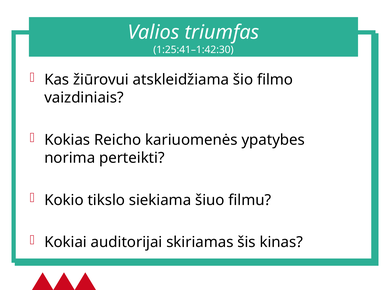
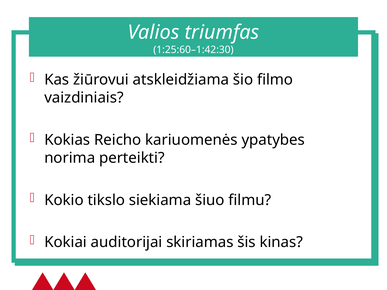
1:25:41–1:42:30: 1:25:41–1:42:30 -> 1:25:60–1:42:30 (193, 50)
